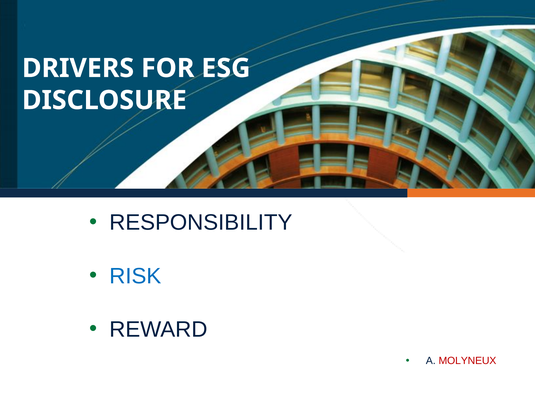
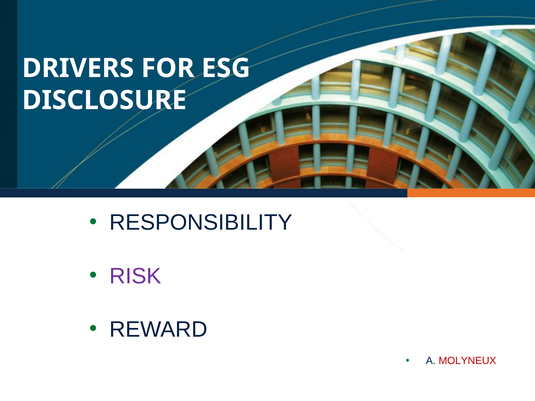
RISK colour: blue -> purple (135, 276)
